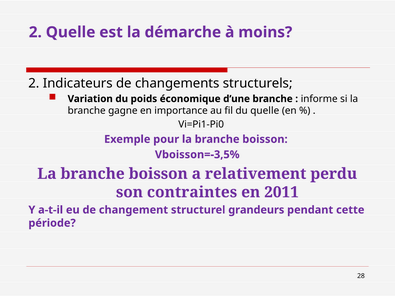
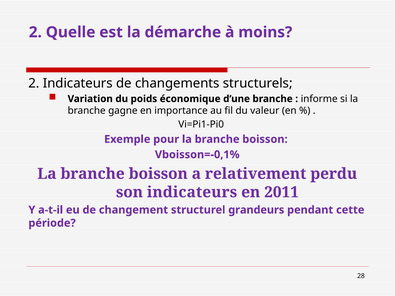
du quelle: quelle -> valeur (265, 111)
Vboisson=-3,5%: Vboisson=-3,5% -> Vboisson=-0,1% (197, 155)
son contraintes: contraintes -> indicateurs (192, 192)
